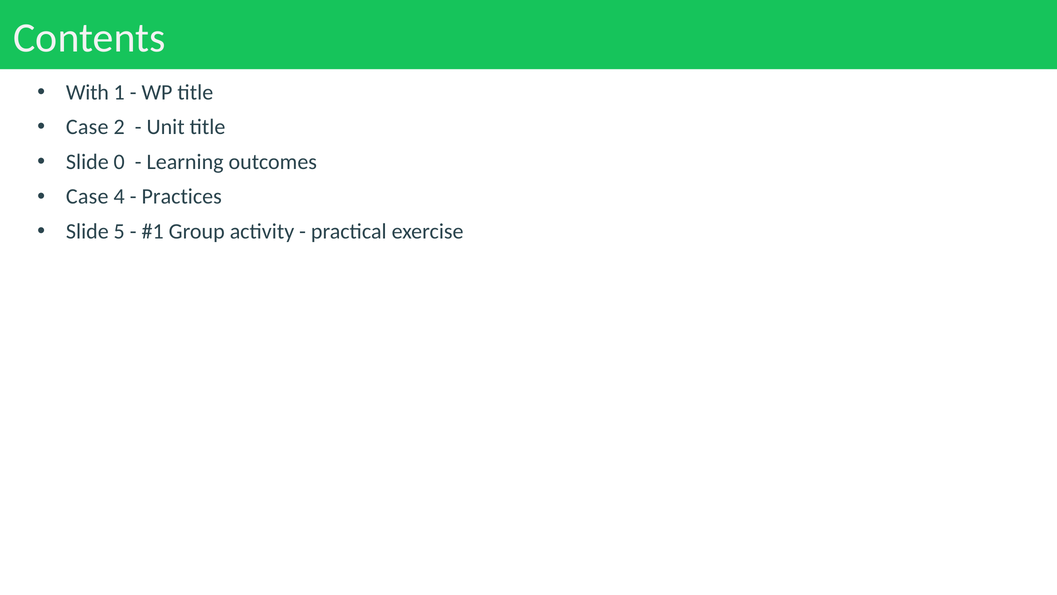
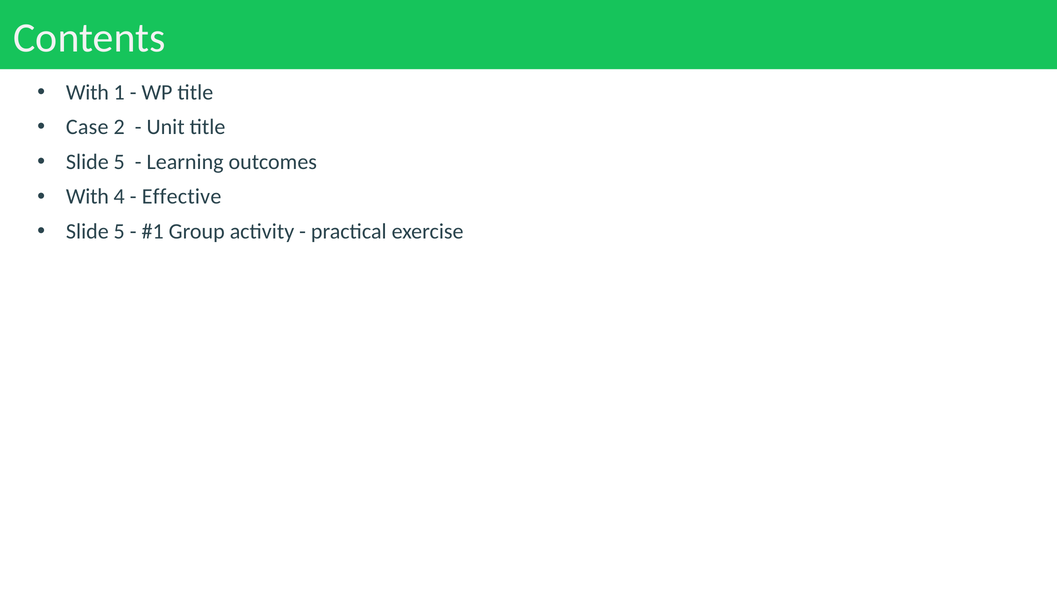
0: 0 -> 5 (119, 162)
Case: Case -> With (87, 197)
Practices: Practices -> Effective (182, 197)
